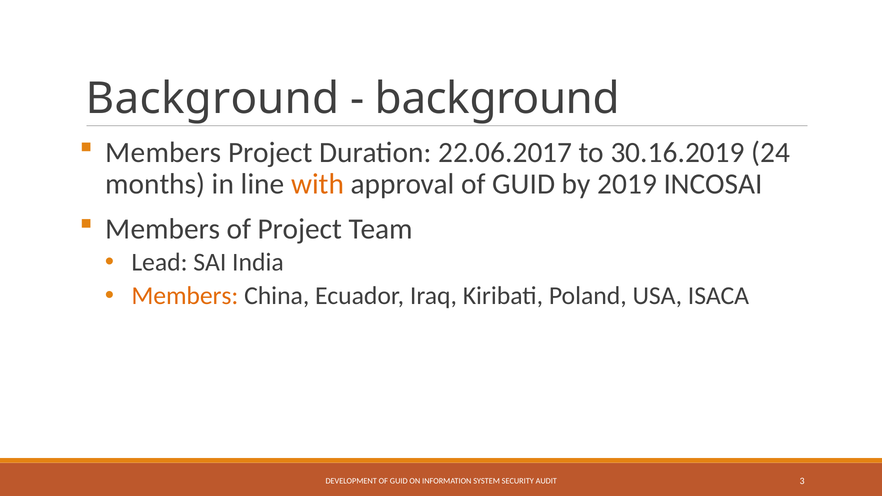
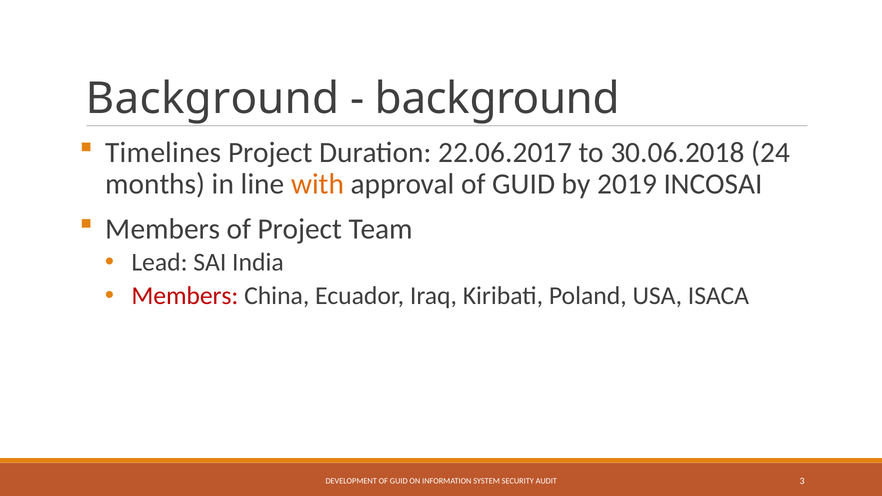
Members: Members -> Timelines (163, 153)
30.16.2019: 30.16.2019 -> 30.06.2018 (678, 153)
Members colour: orange -> red (185, 296)
